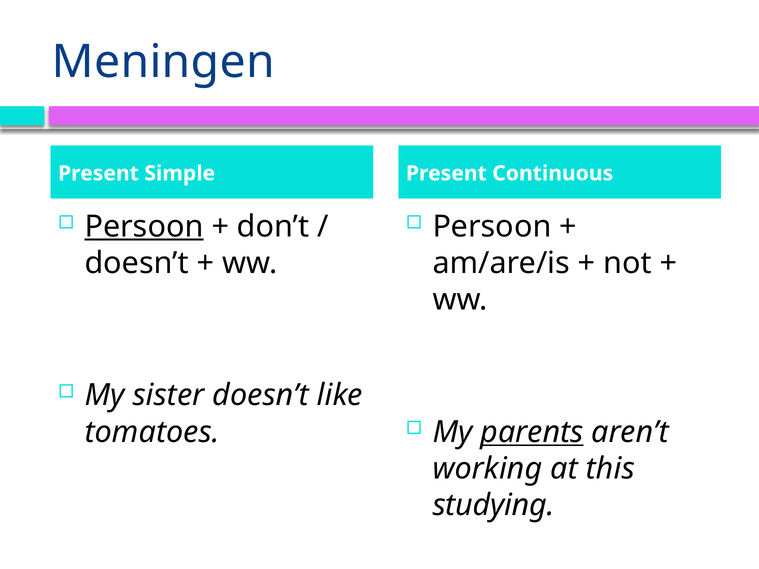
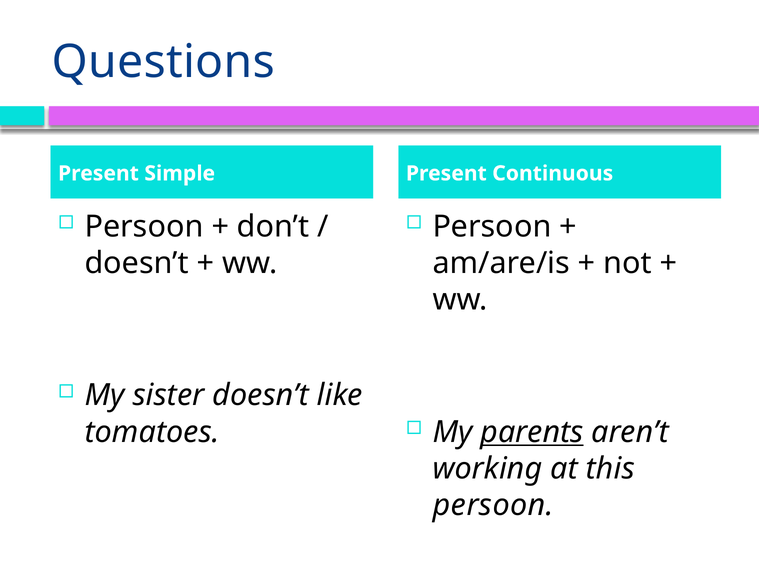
Meningen: Meningen -> Questions (163, 62)
Persoon underline: present -> none (144, 227)
studying: studying -> persoon (493, 506)
